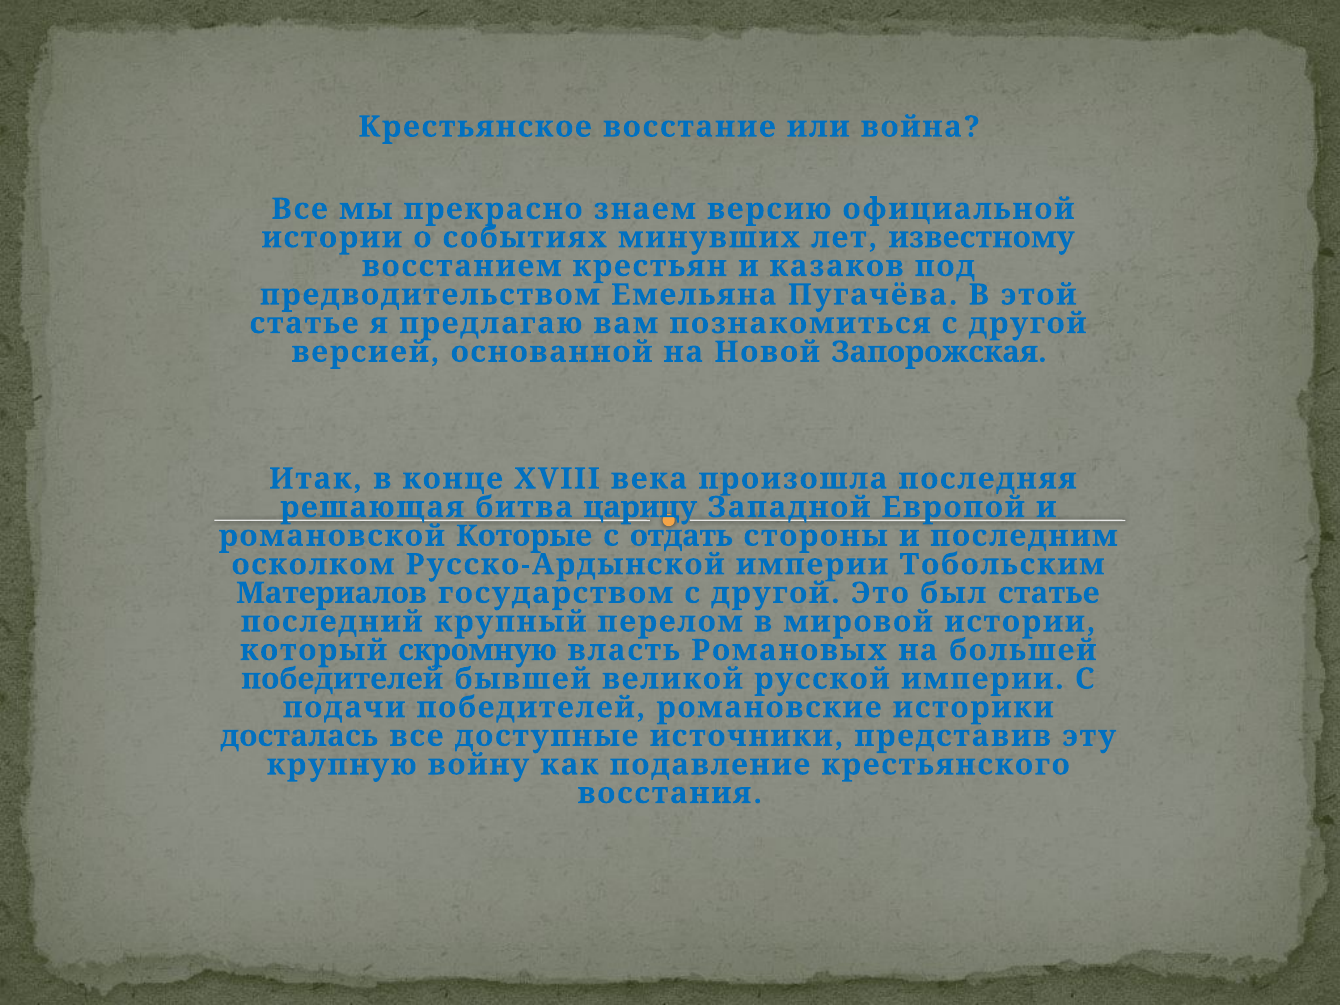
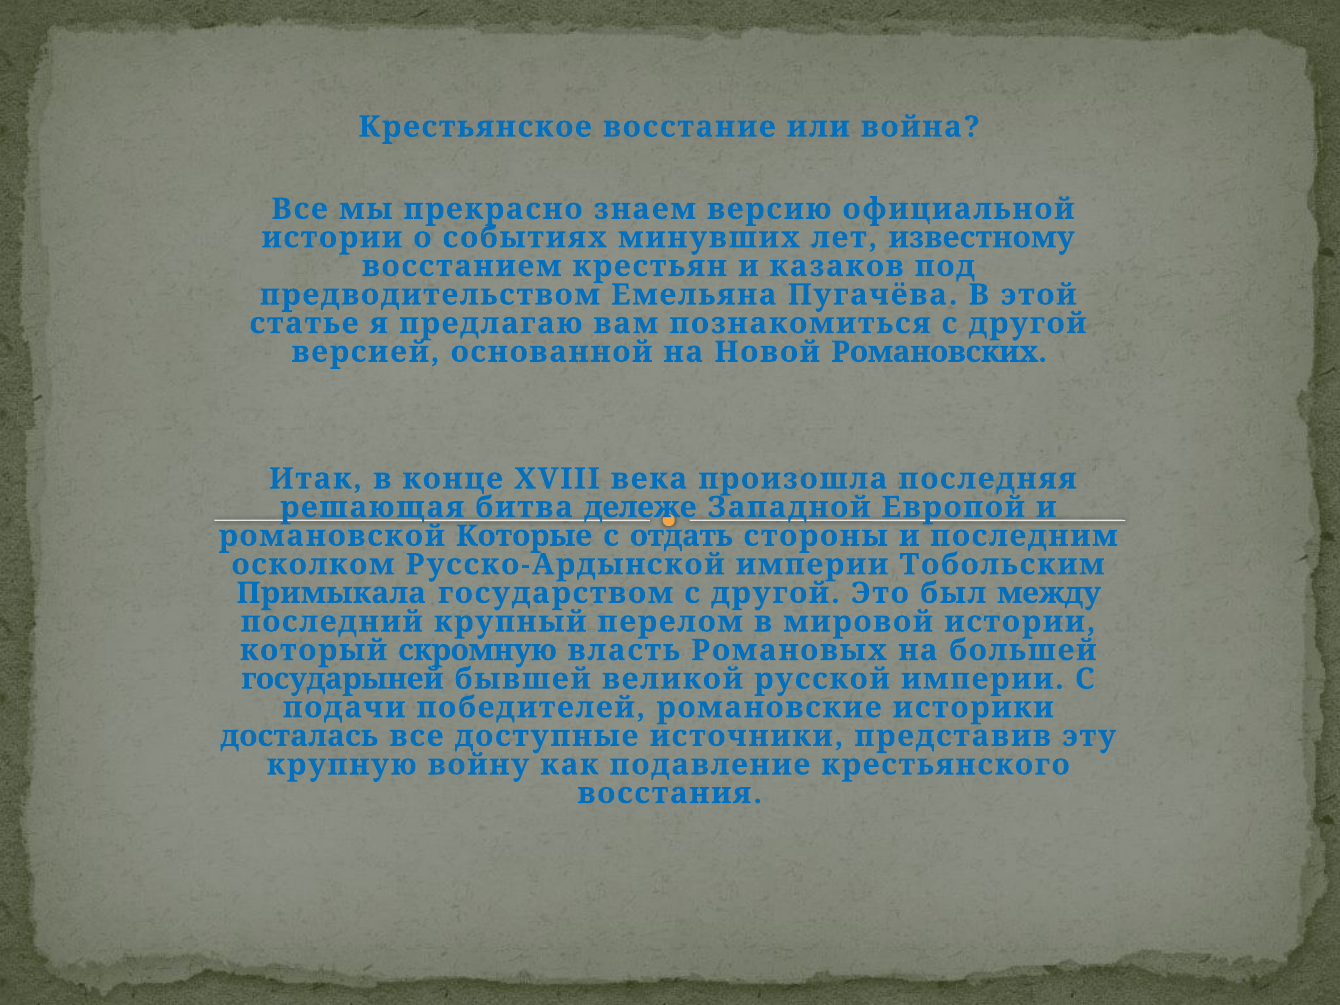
Запорожская: Запорожская -> Романовских (939, 352)
царицу: царицу -> дележе (640, 507)
Материалов: Материалов -> Примыкала (331, 593)
был статье: статье -> между (1049, 593)
победителей: победителей -> государыней (342, 679)
